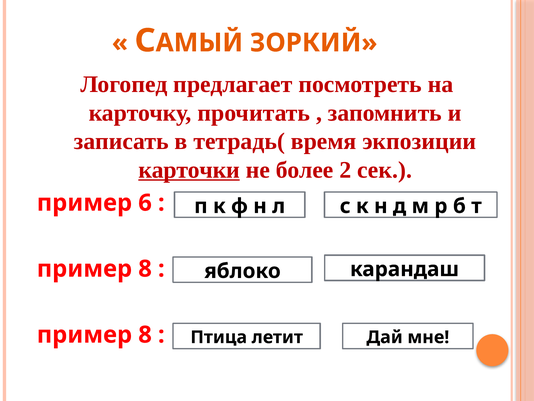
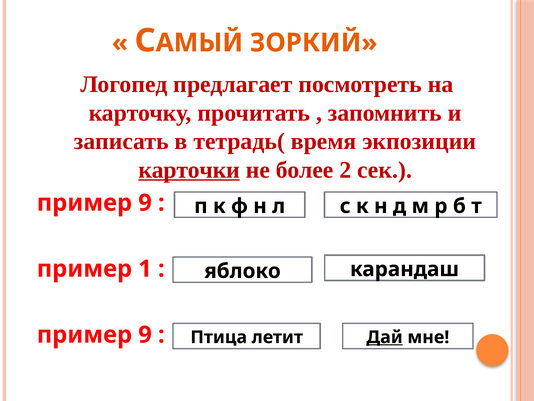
6: 6 -> 9 (145, 203)
8: 8 -> 1 (145, 269)
8: 8 -> 9 (145, 334)
Дай underline: none -> present (385, 337)
